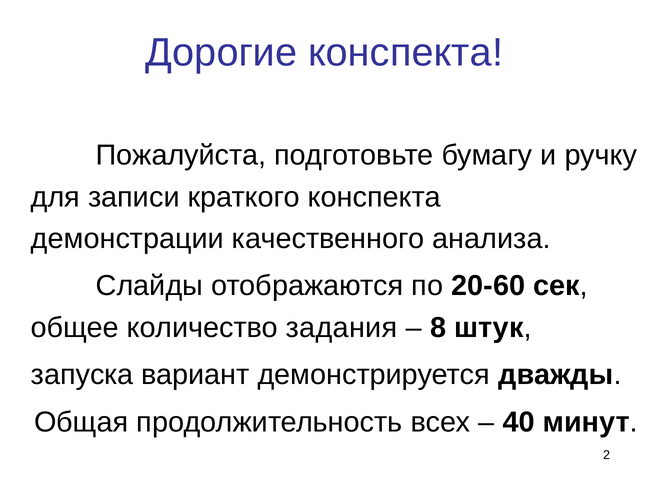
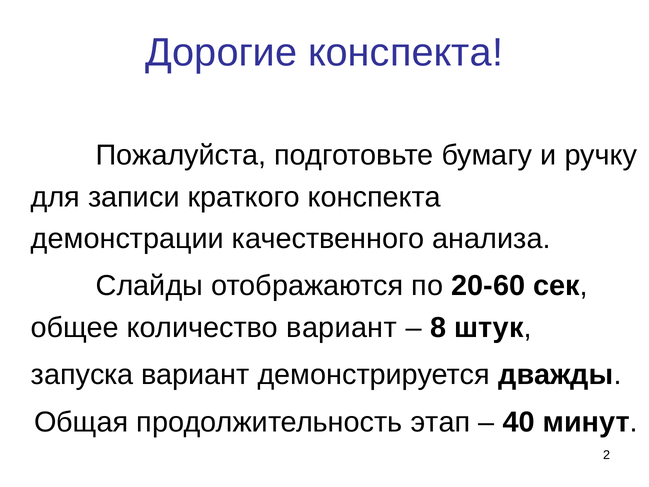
количество задания: задания -> вариант (342, 327)
всех: всех -> этап (440, 422)
